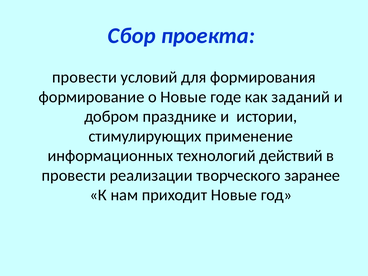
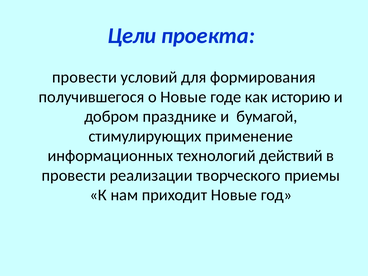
Сбор: Сбор -> Цели (132, 36)
формирование: формирование -> получившегося (92, 97)
заданий: заданий -> историю (301, 97)
истории: истории -> бумагой (267, 117)
заранее: заранее -> приемы (312, 175)
